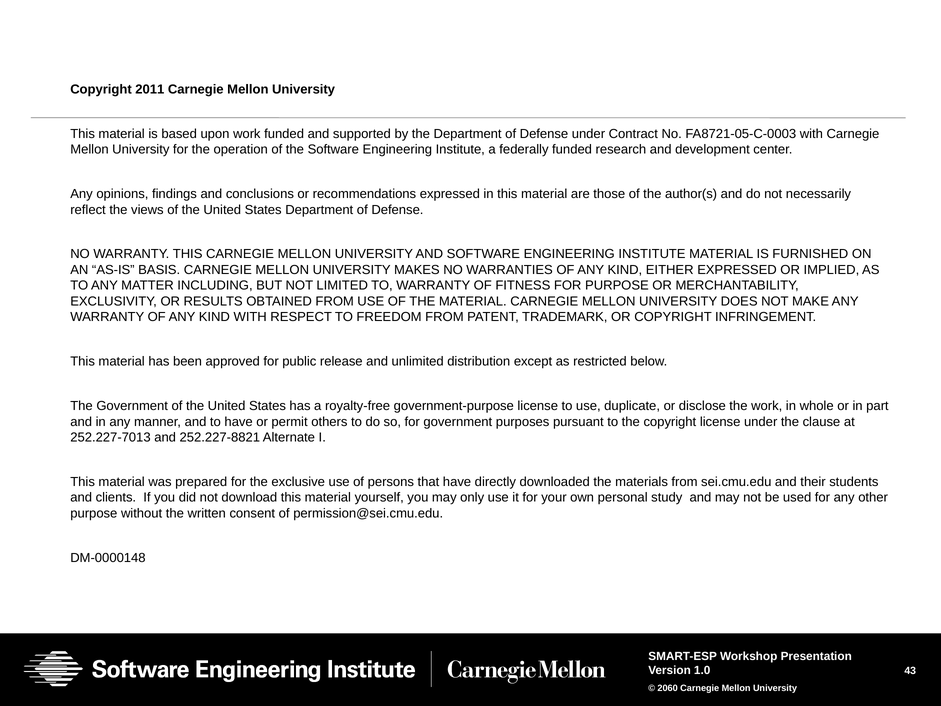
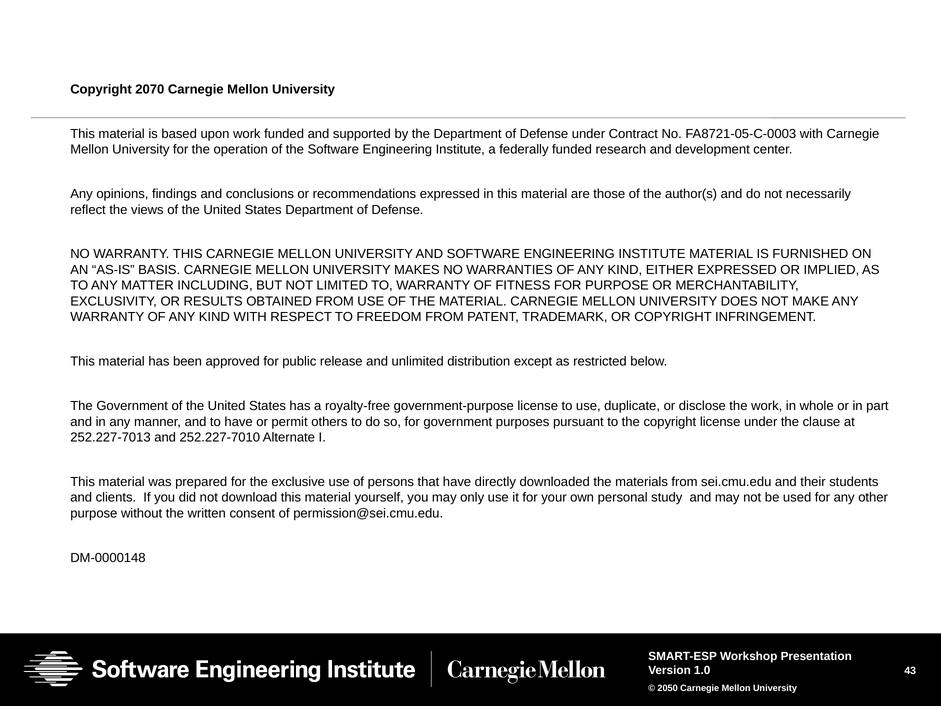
2011: 2011 -> 2070 (150, 89)
252.227-8821: 252.227-8821 -> 252.227-7010 (220, 437)
2060: 2060 -> 2050 (668, 688)
